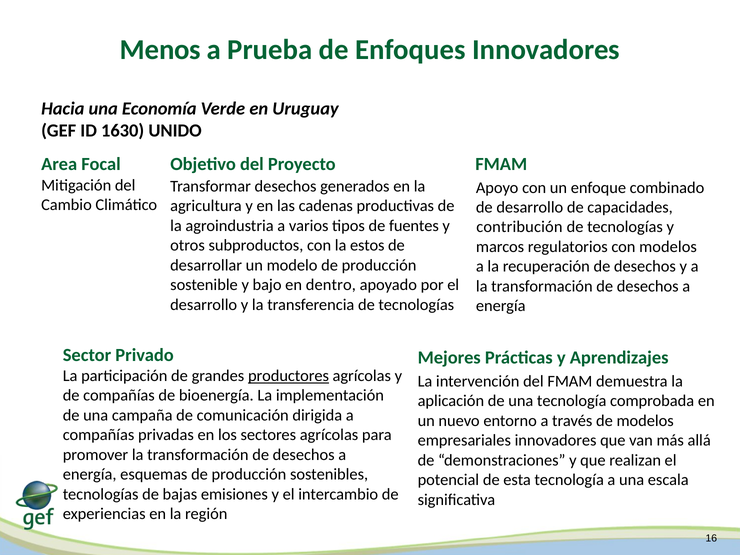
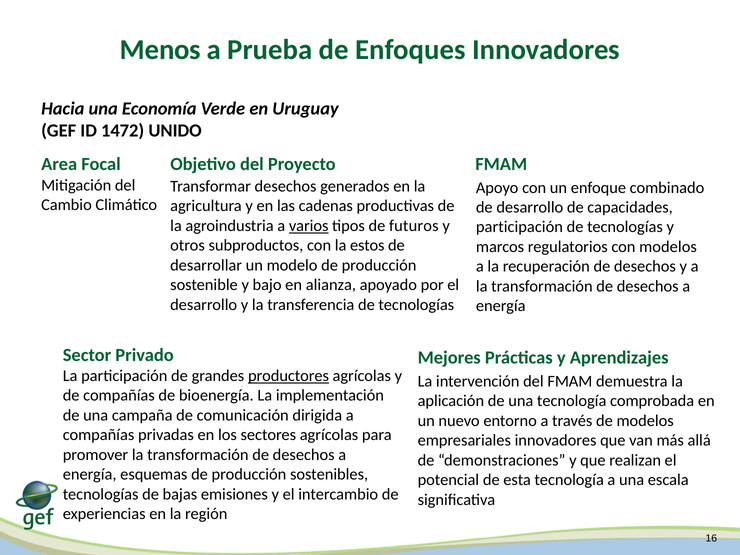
1630: 1630 -> 1472 (123, 131)
varios underline: none -> present (309, 226)
fuentes: fuentes -> futuros (414, 226)
contribución: contribución -> participación (519, 227)
dentro: dentro -> alianza (331, 285)
